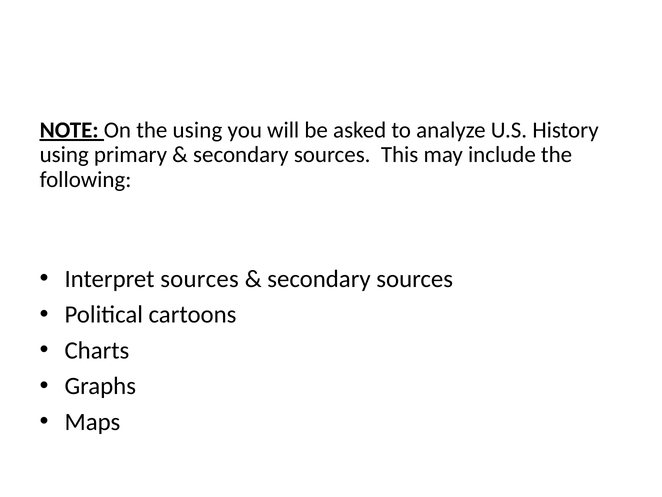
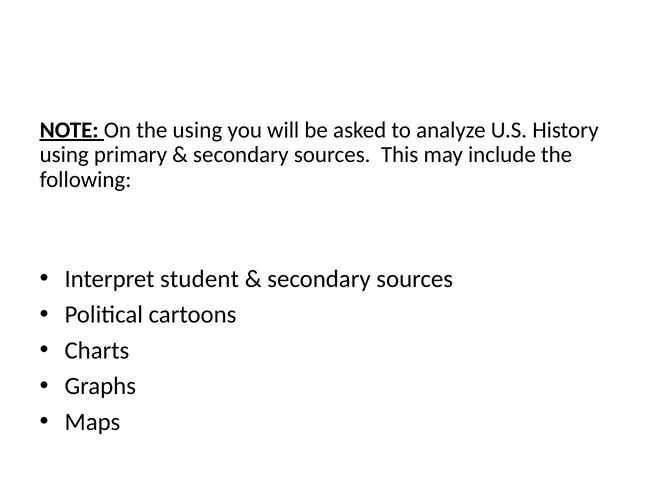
Interpret sources: sources -> student (200, 279)
